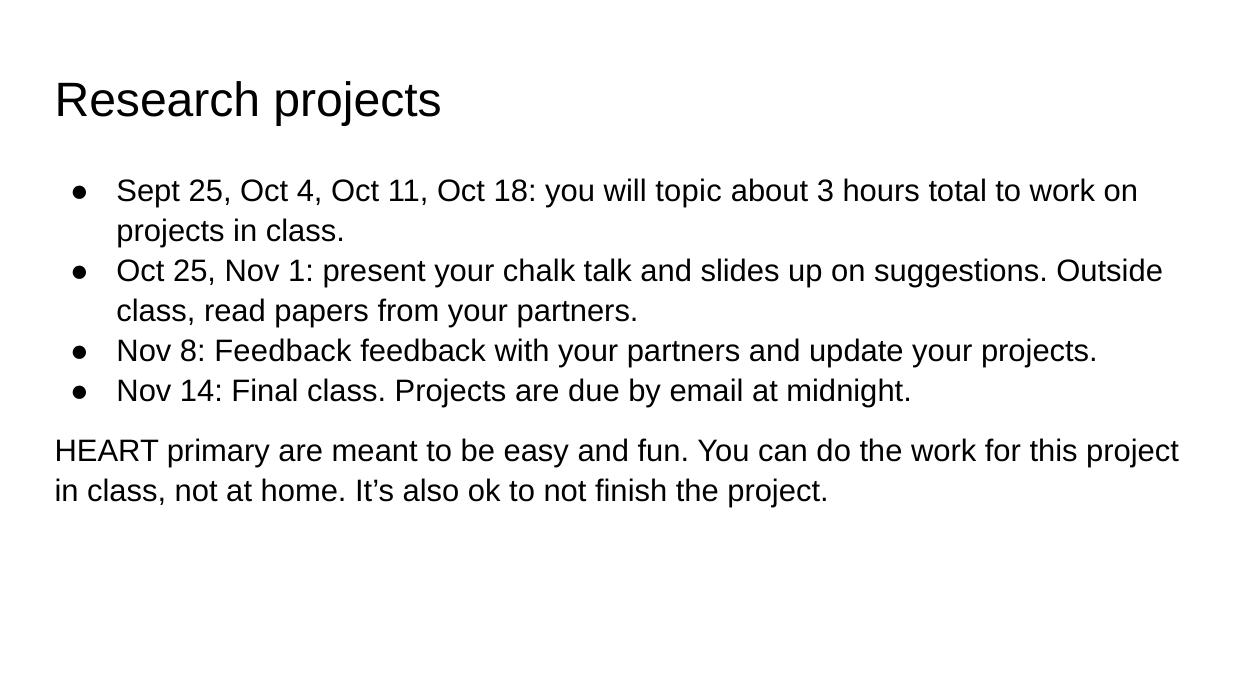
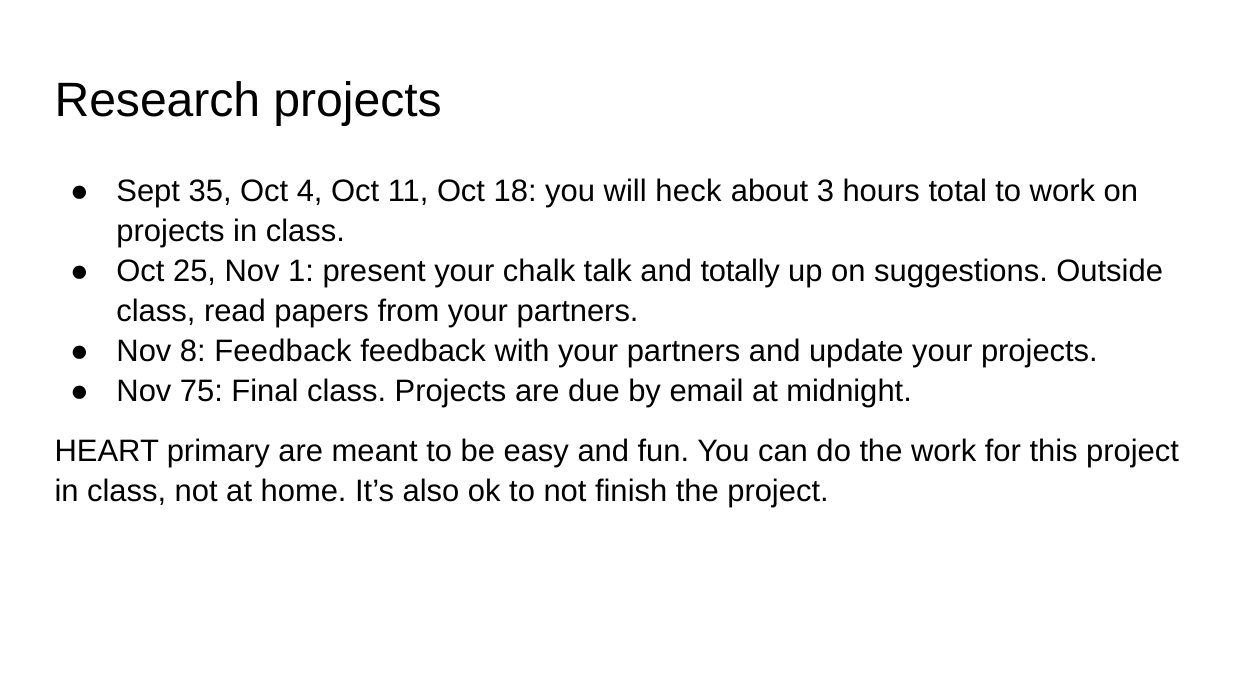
Sept 25: 25 -> 35 (210, 191)
topic: topic -> heck (689, 191)
slides: slides -> totally (740, 271)
14: 14 -> 75 (202, 391)
